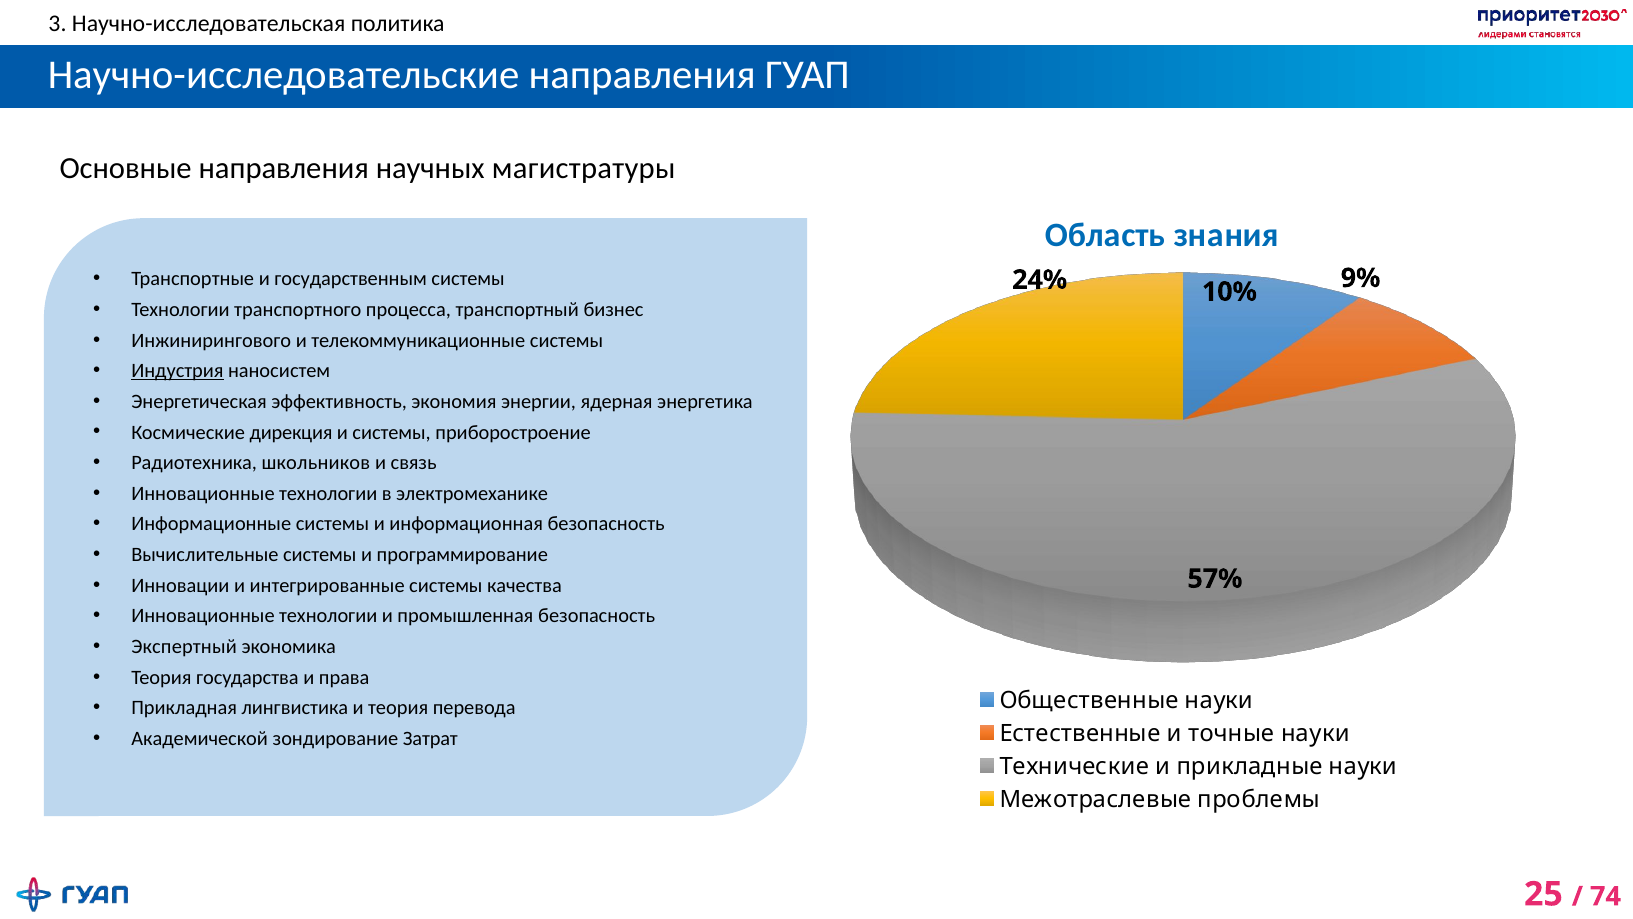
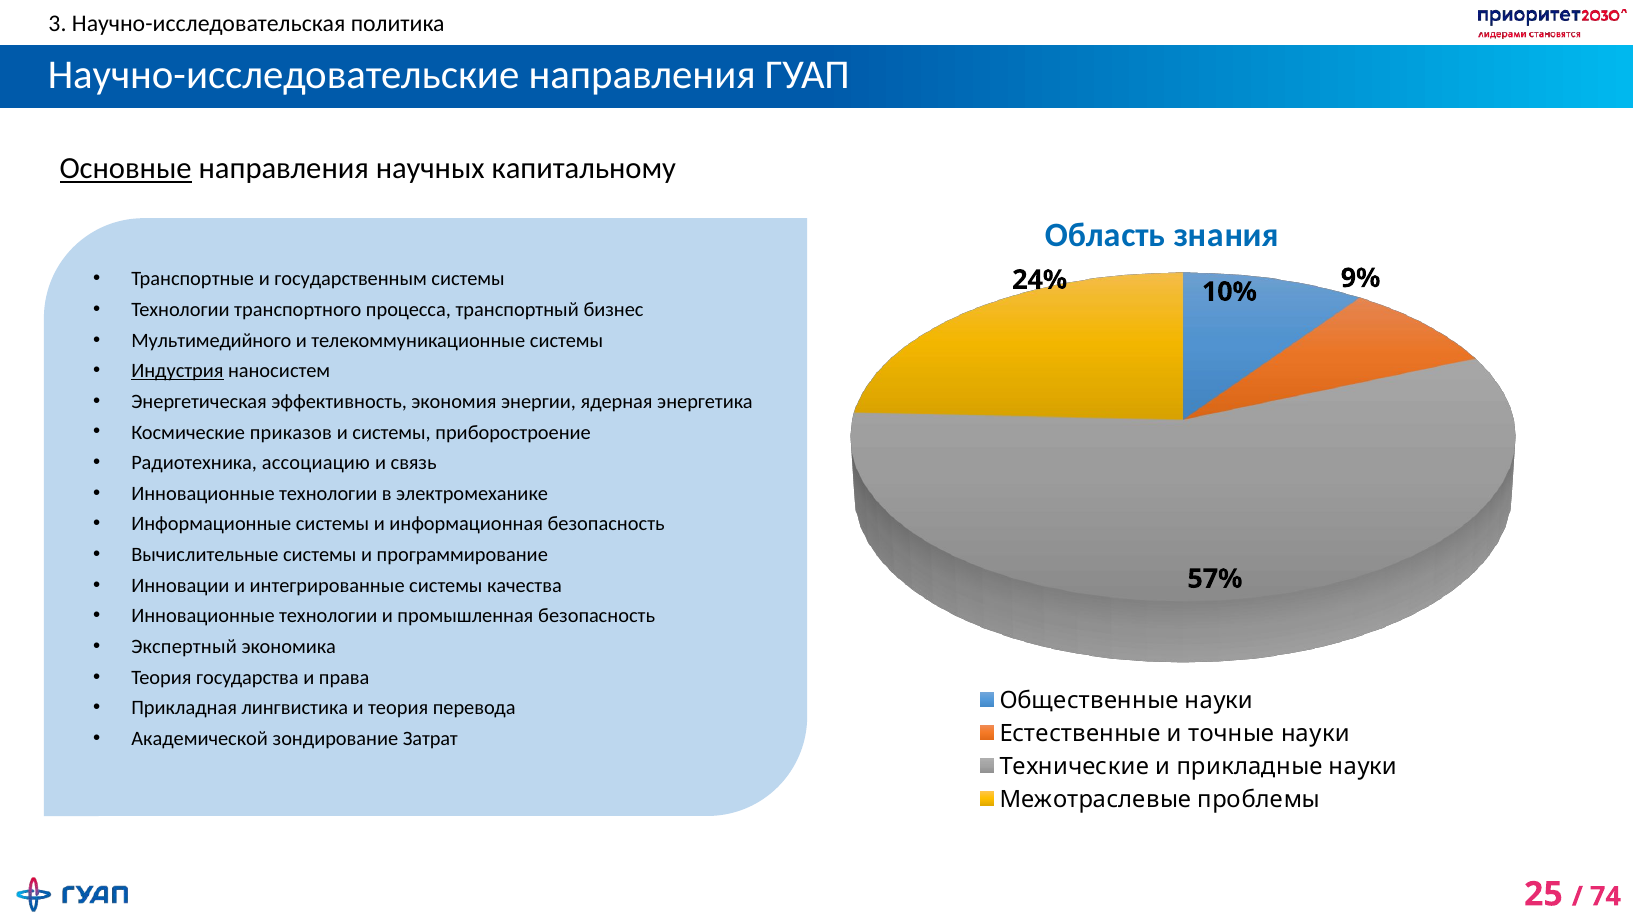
Основные underline: none -> present (126, 168)
магистратуры: магистратуры -> капитальному (584, 168)
Инжинирингового: Инжинирингового -> Мультимедийного (211, 340)
дирекция: дирекция -> приказов (291, 432)
школьников: школьников -> ассоциацию (316, 463)
